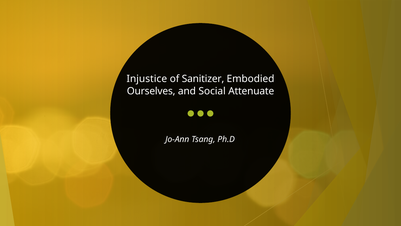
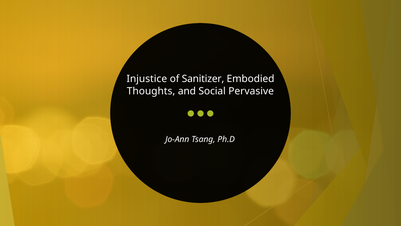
Ourselves: Ourselves -> Thoughts (151, 91)
Attenuate: Attenuate -> Pervasive (251, 91)
